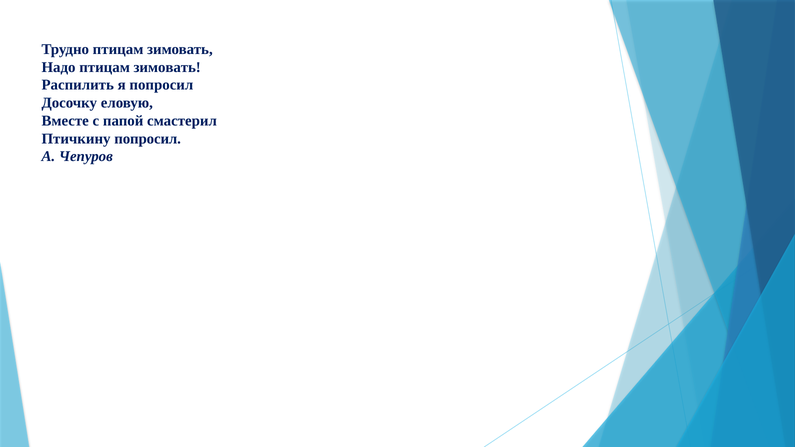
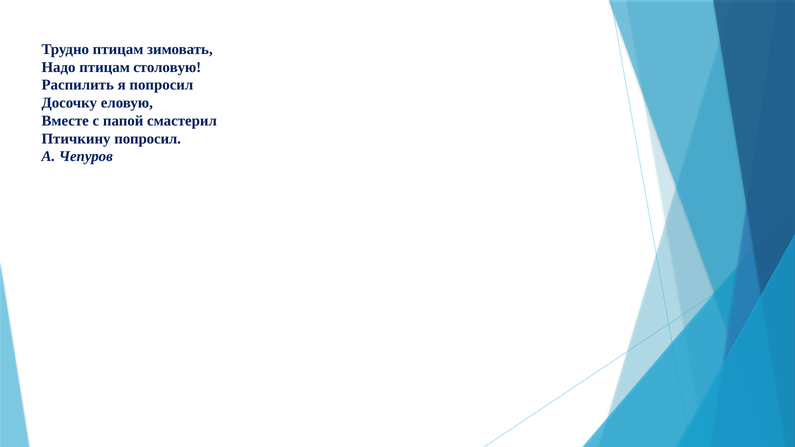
Надо птицам зимовать: зимовать -> столовую (167, 67)
